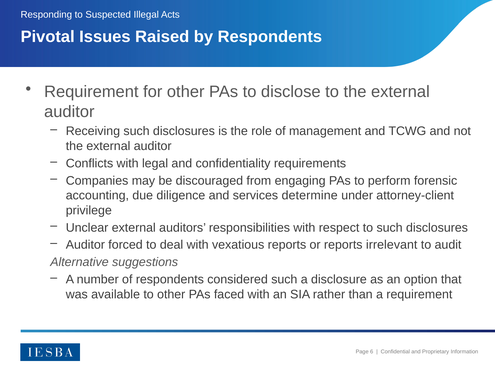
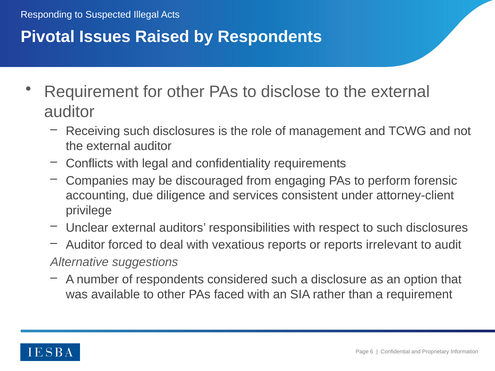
determine: determine -> consistent (310, 196)
